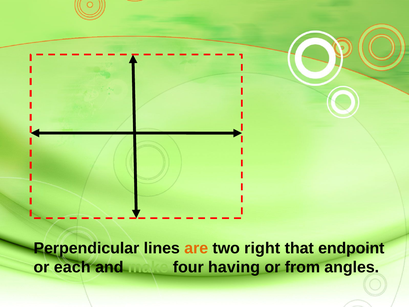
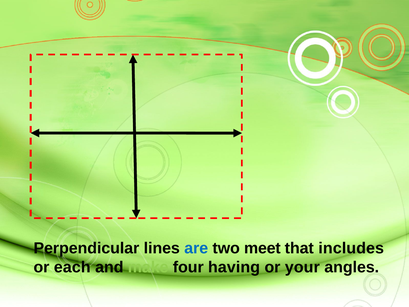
are colour: orange -> blue (196, 248)
right: right -> meet (262, 248)
endpoint: endpoint -> includes (351, 248)
from: from -> your (302, 267)
